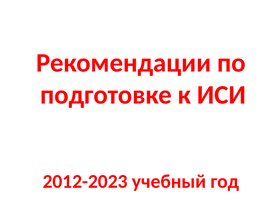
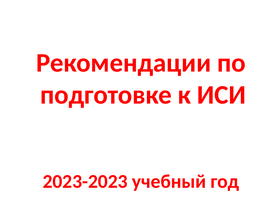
2012-2023: 2012-2023 -> 2023-2023 (85, 182)
